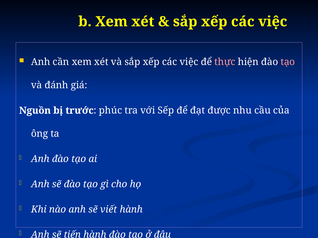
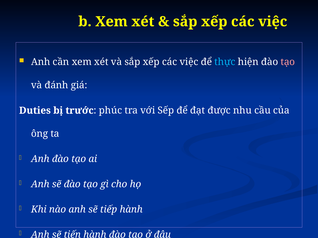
thực colour: pink -> light blue (225, 62)
Nguồn: Nguồn -> Duties (35, 111)
viết: viết -> tiếp (109, 210)
